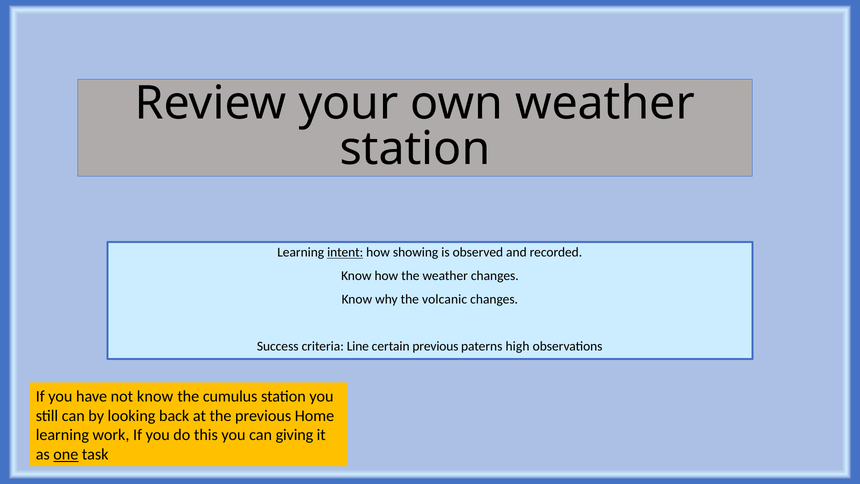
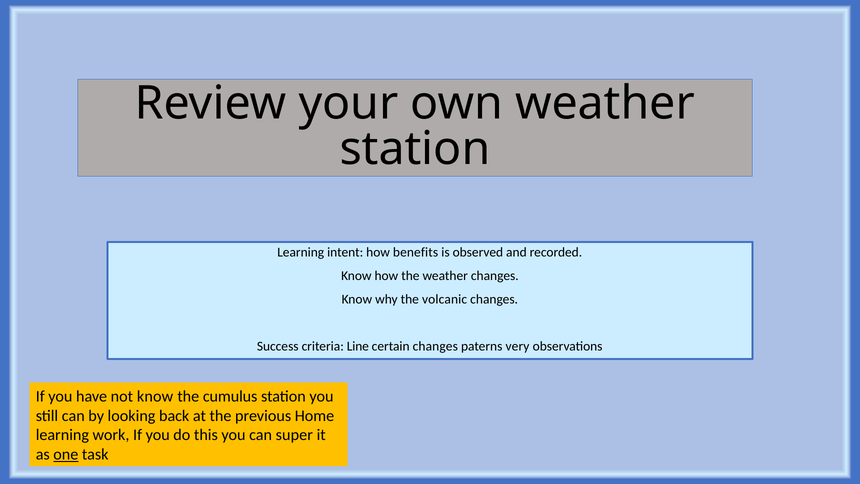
intent underline: present -> none (345, 252)
showing: showing -> benefits (416, 252)
certain previous: previous -> changes (435, 346)
high: high -> very (517, 346)
giving: giving -> super (294, 435)
